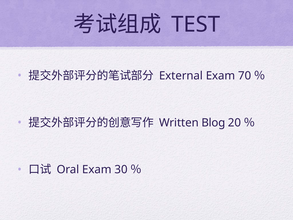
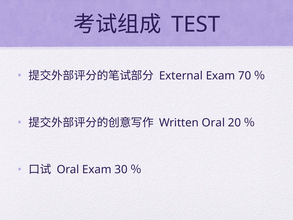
Written Blog: Blog -> Oral (213, 123)
